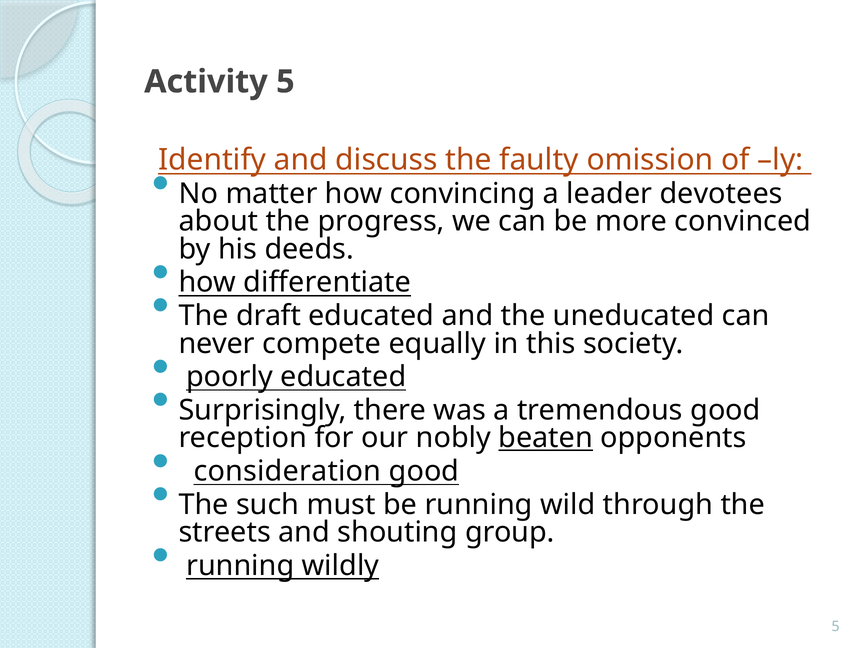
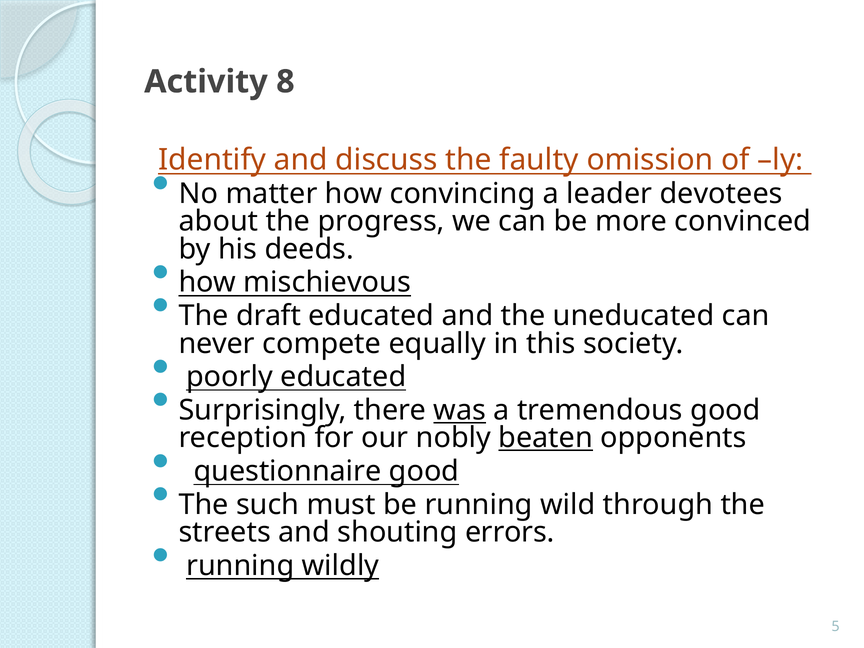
Activity 5: 5 -> 8 (285, 82)
differentiate: differentiate -> mischievous (327, 282)
was underline: none -> present (460, 410)
consideration: consideration -> questionnaire (288, 471)
group: group -> errors (510, 532)
